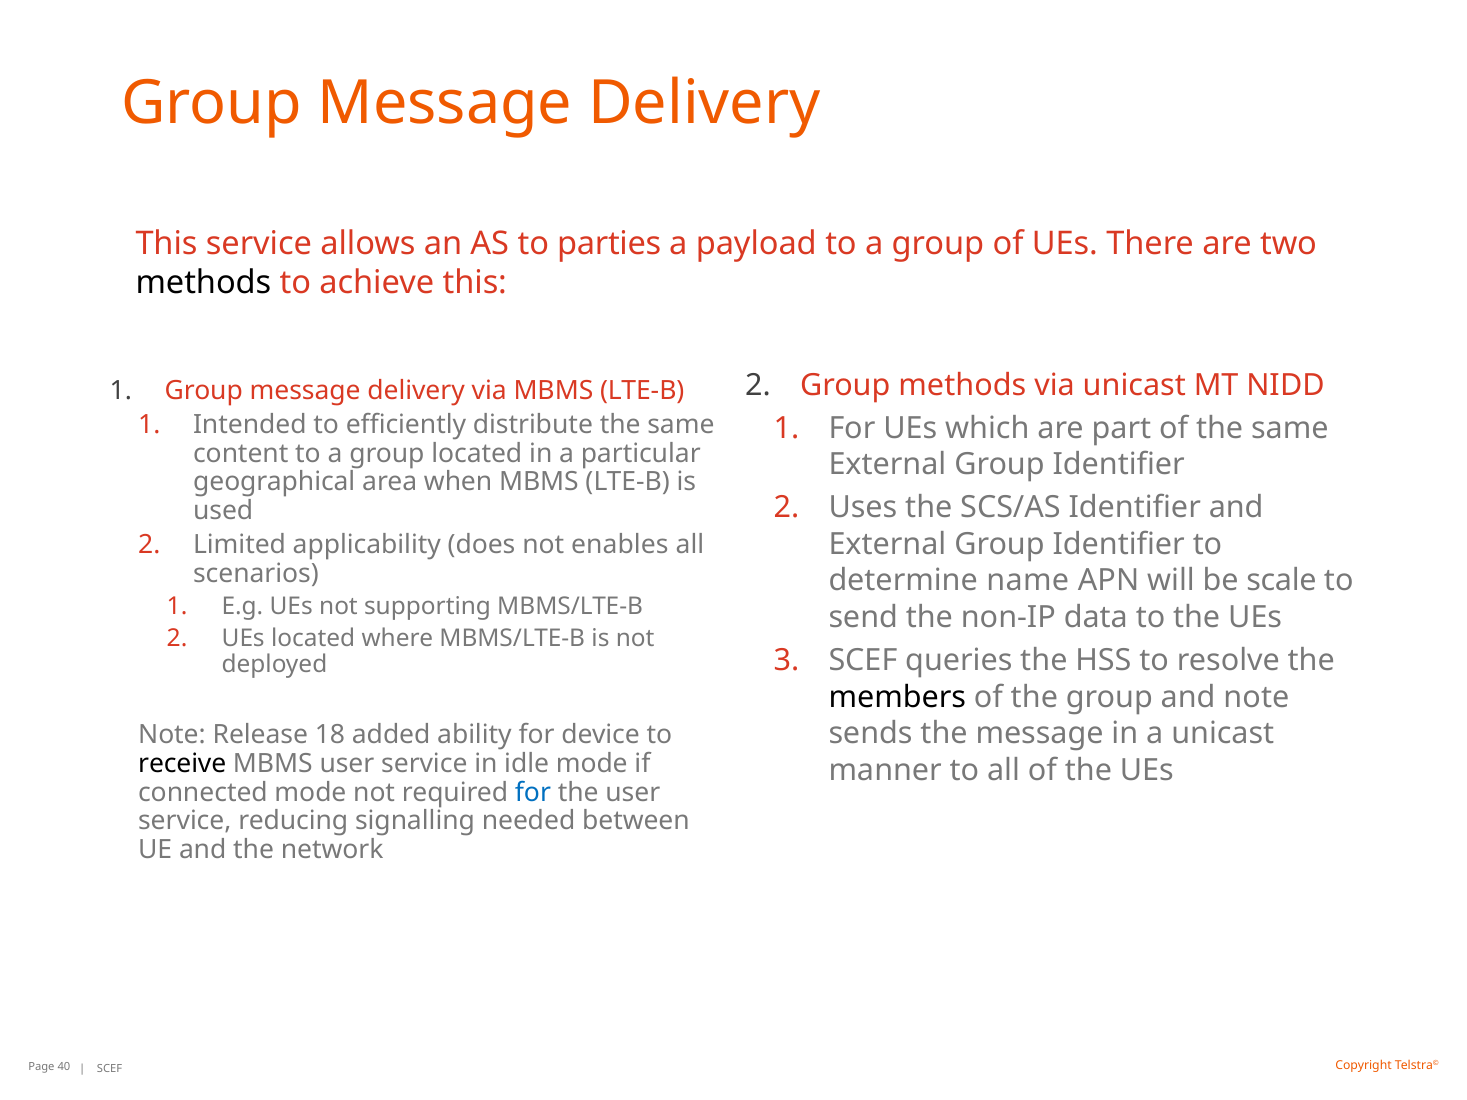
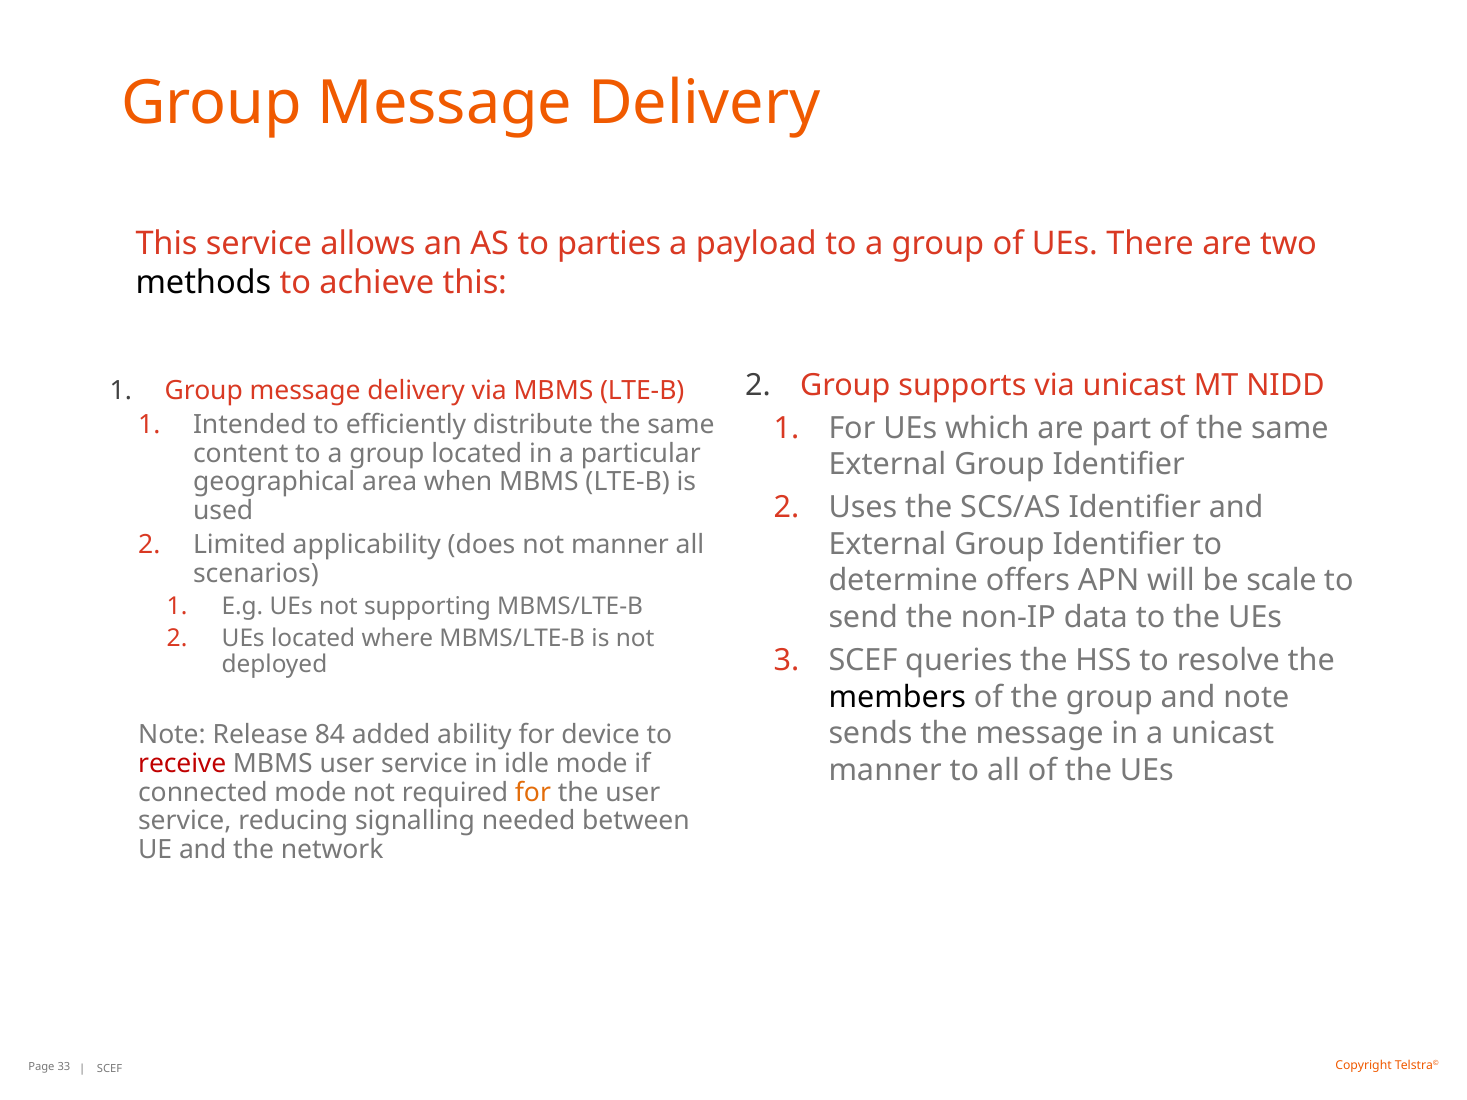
Group methods: methods -> supports (962, 385)
not enables: enables -> manner (620, 545)
name: name -> offers (1028, 581)
18: 18 -> 84 (330, 735)
receive colour: black -> red (182, 764)
for colour: blue -> orange (533, 792)
40: 40 -> 33 (64, 1067)
